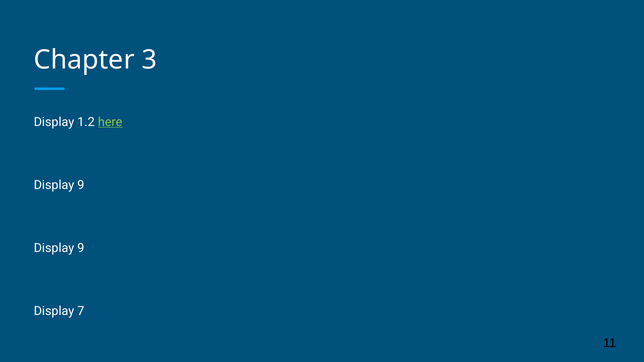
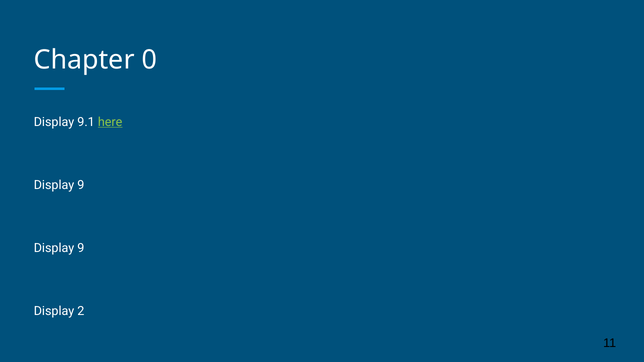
3: 3 -> 0 (149, 60)
1.2: 1.2 -> 9.1 (86, 122)
7: 7 -> 2 (81, 311)
